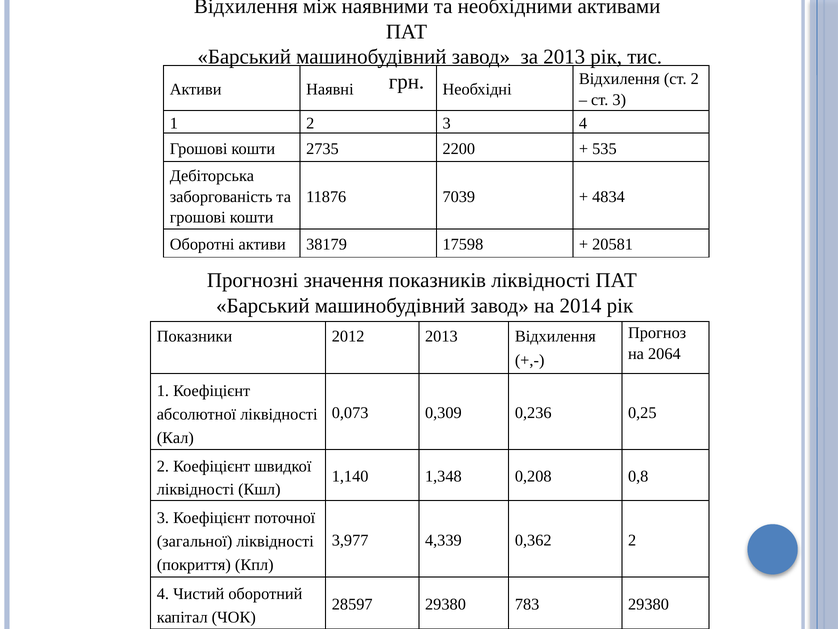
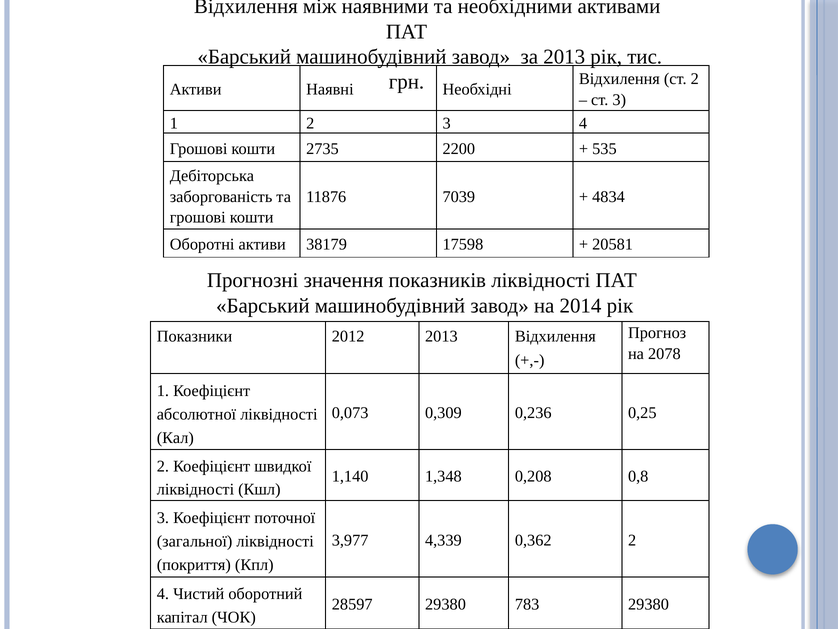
2064: 2064 -> 2078 (664, 354)
